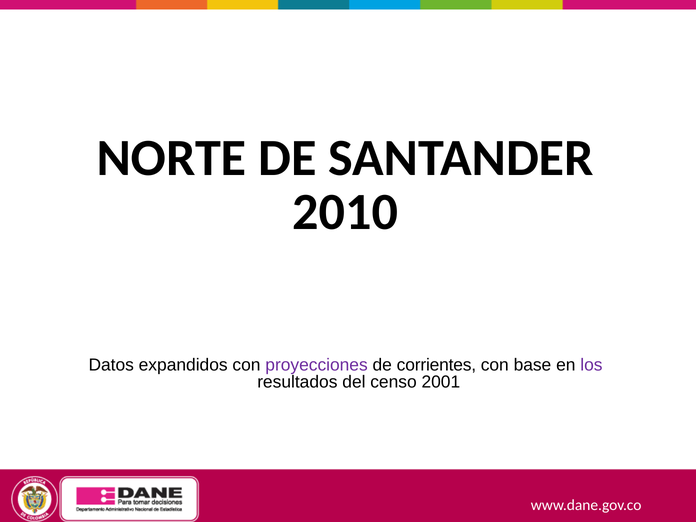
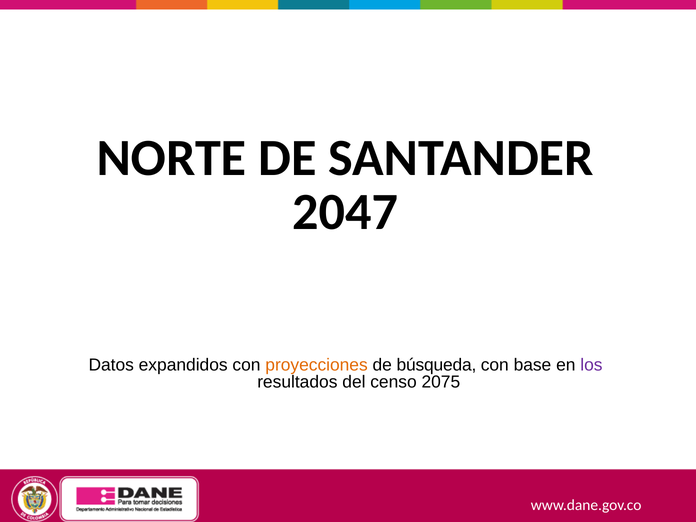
2010: 2010 -> 2047 (345, 212)
proyecciones colour: purple -> orange (317, 365)
corrientes: corrientes -> búsqueda (436, 365)
2001: 2001 -> 2075 (441, 382)
